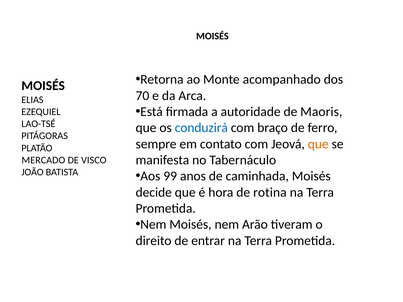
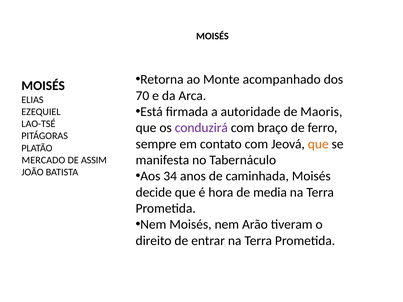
conduzirá colour: blue -> purple (201, 128)
VISCO: VISCO -> ASSIM (94, 160)
99: 99 -> 34 (170, 176)
rotina: rotina -> media (270, 192)
